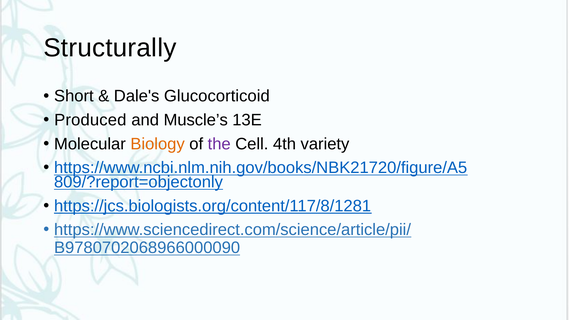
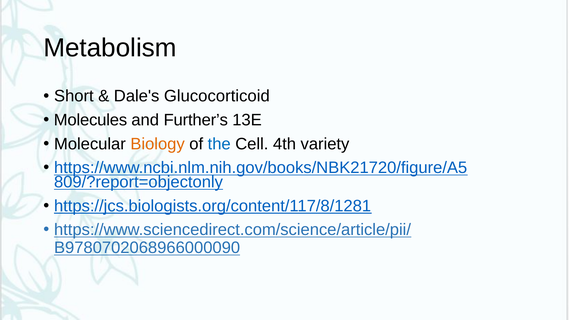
Structurally: Structurally -> Metabolism (110, 48)
Produced: Produced -> Molecules (90, 120)
Muscle’s: Muscle’s -> Further’s (196, 120)
the colour: purple -> blue (219, 144)
